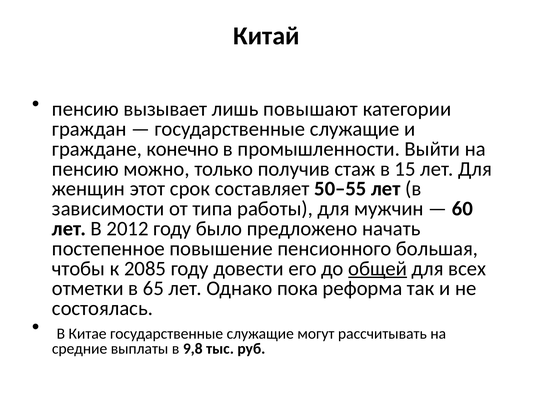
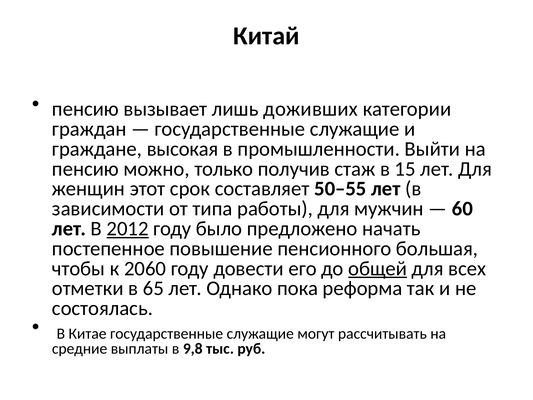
повышают: повышают -> доживших (311, 109)
конечно: конечно -> высокая (183, 149)
2012 underline: none -> present (128, 228)
2085: 2085 -> 2060 (145, 268)
